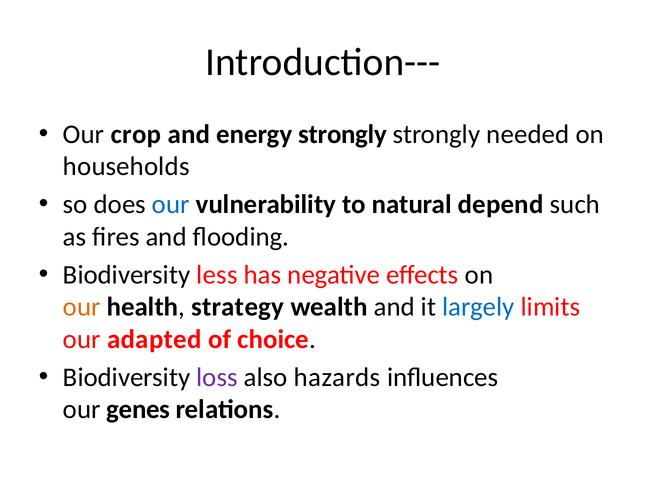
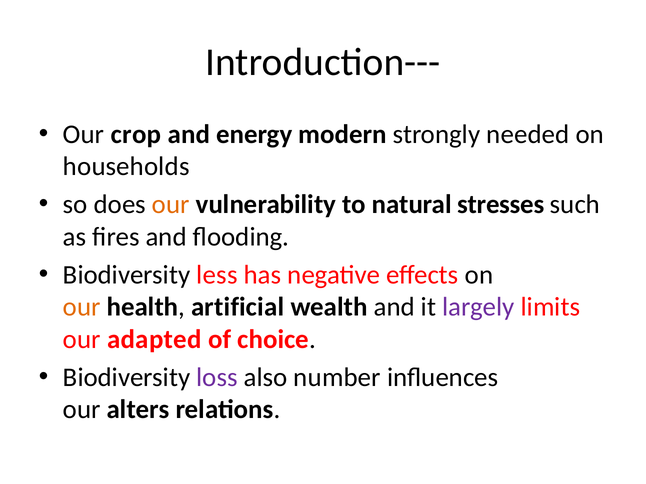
energy strongly: strongly -> modern (342, 134)
our colour: blue -> orange (171, 205)
depend: depend -> stresses (501, 205)
strategy: strategy -> artificial (238, 307)
largely colour: blue -> purple (478, 307)
hazards: hazards -> number (337, 378)
genes: genes -> alters (138, 410)
